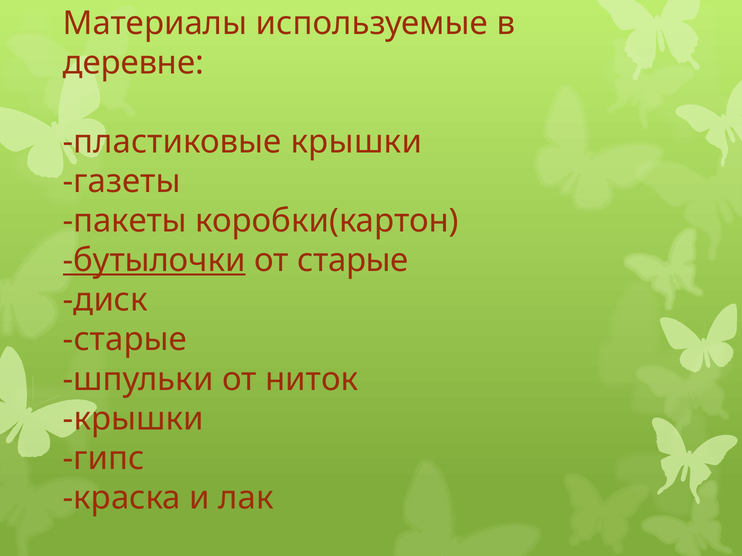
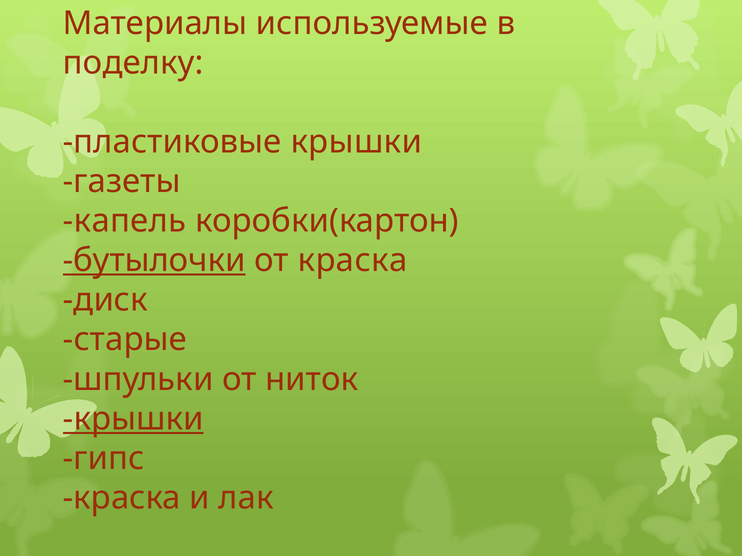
деревне: деревне -> поделку (133, 63)
пакеты: пакеты -> капель (125, 221)
от старые: старые -> краска (353, 261)
крышки underline: none -> present (133, 419)
